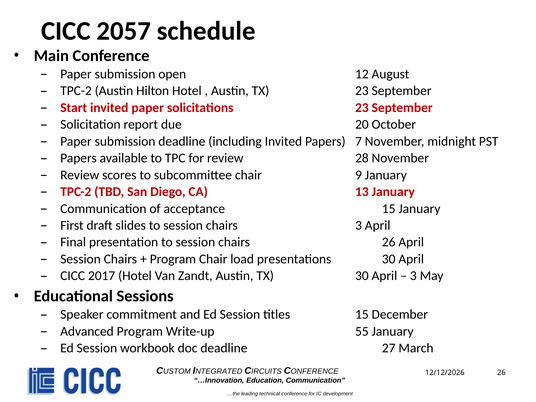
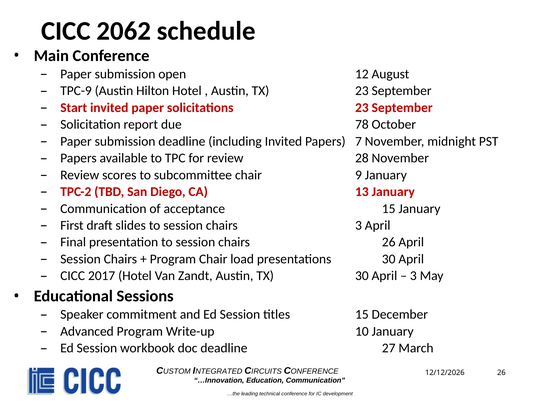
2057: 2057 -> 2062 (124, 31)
TPC-2: TPC-2 -> TPC-9 (76, 91)
20: 20 -> 78 (362, 124)
55: 55 -> 10 (362, 331)
